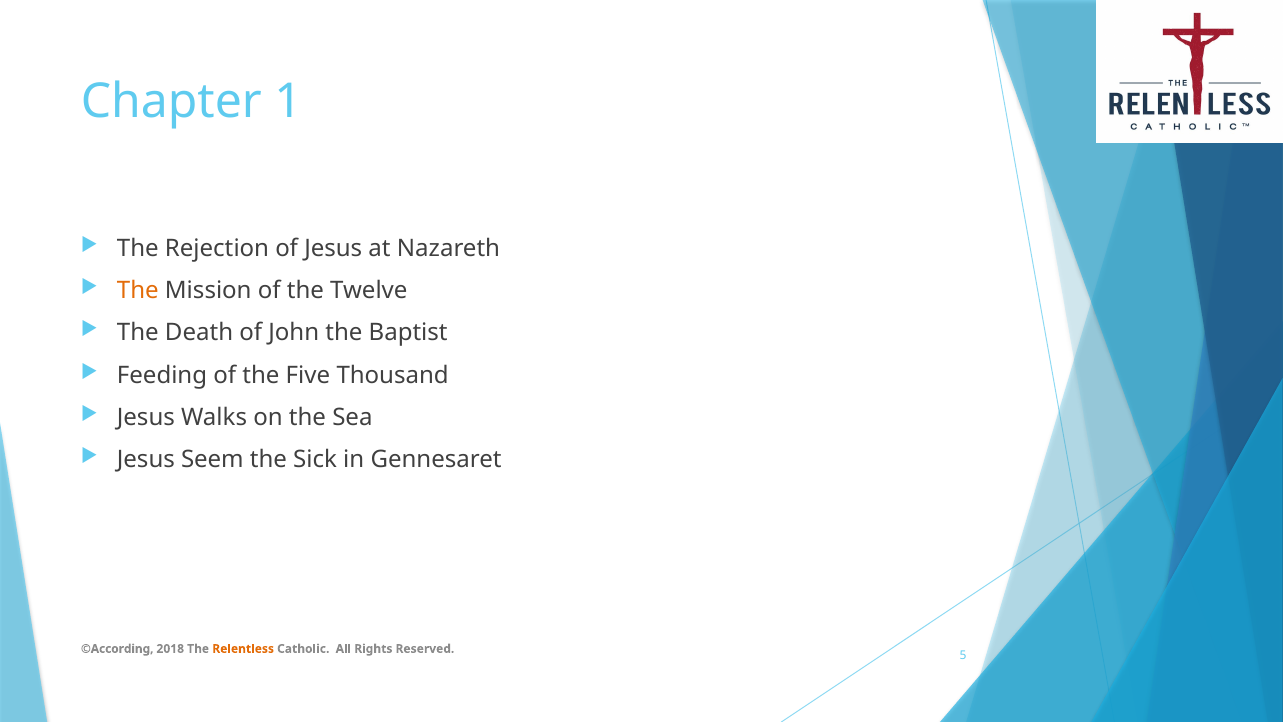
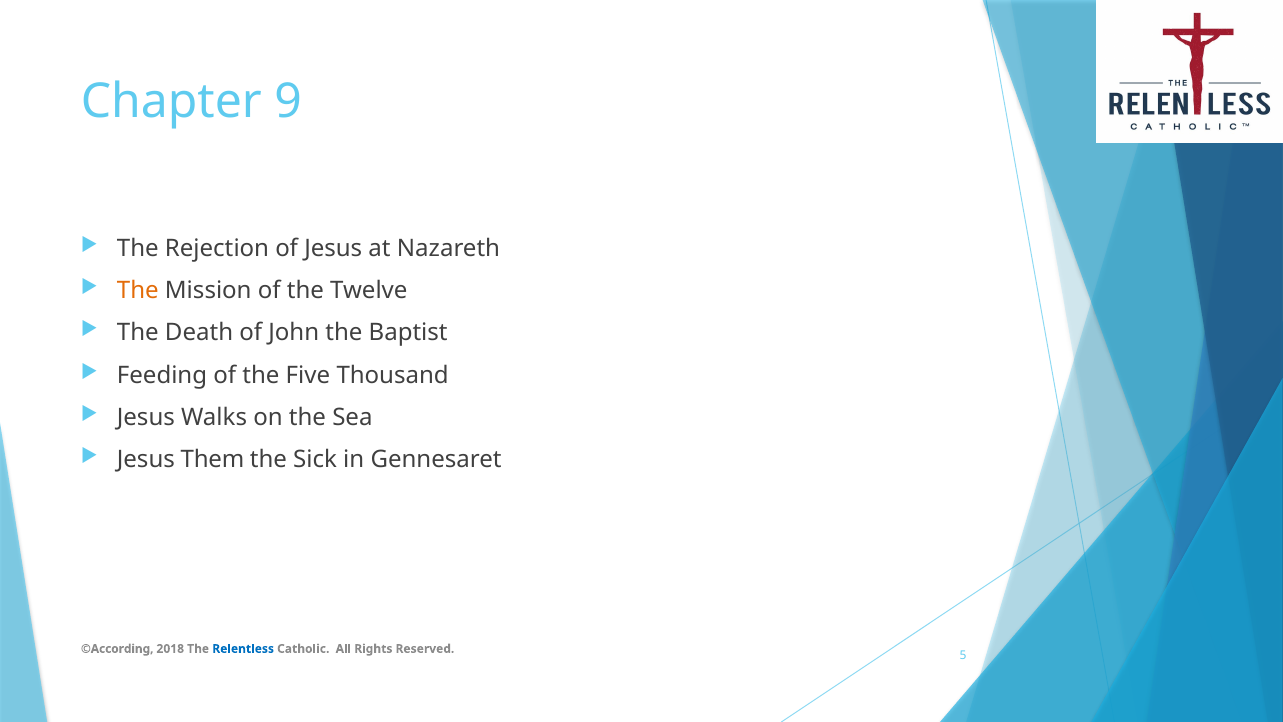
1: 1 -> 9 (288, 101)
Seem: Seem -> Them (212, 460)
Relentless colour: orange -> blue (243, 649)
